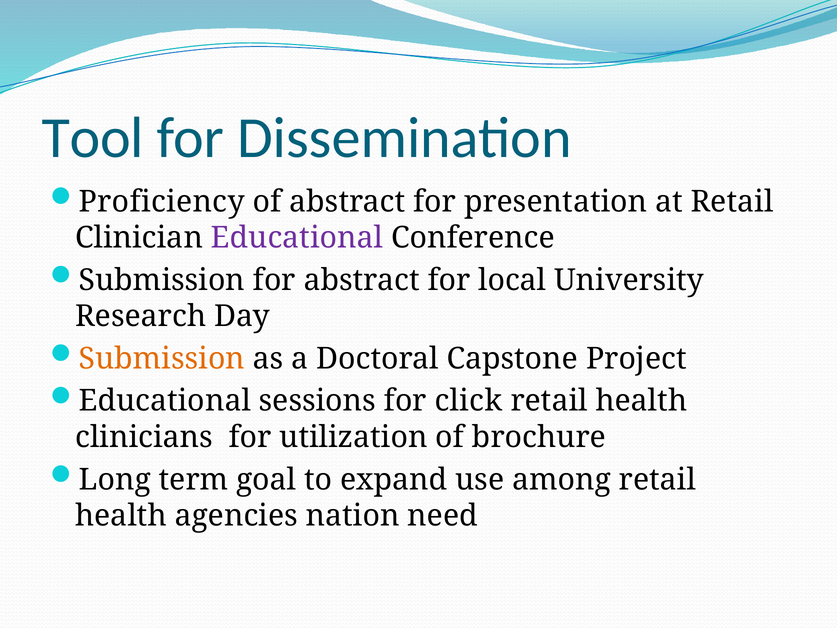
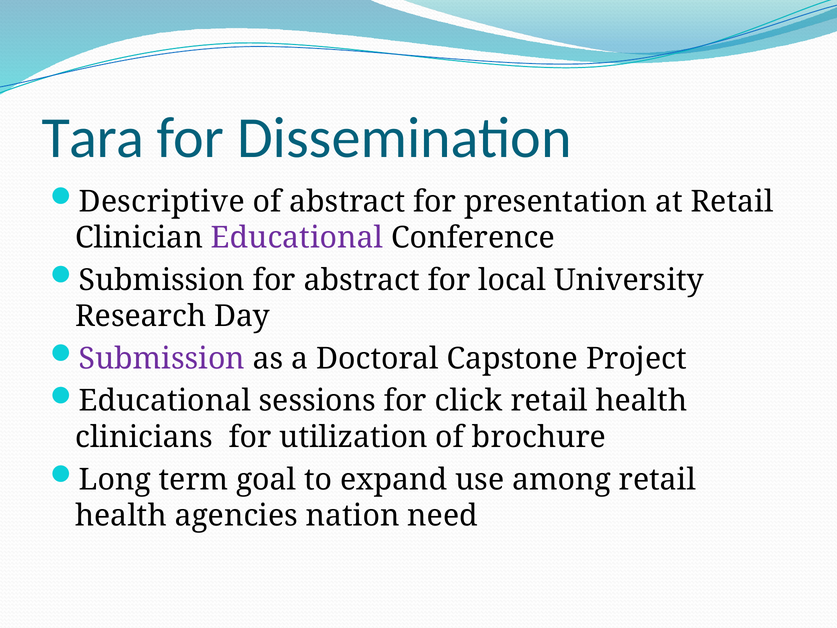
Tool: Tool -> Tara (93, 138)
Proficiency: Proficiency -> Descriptive (162, 202)
Submission colour: orange -> purple (162, 359)
